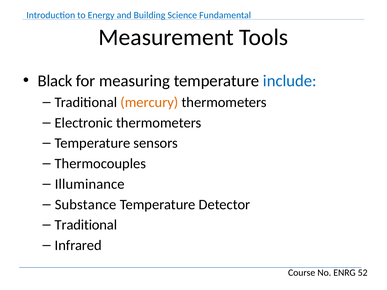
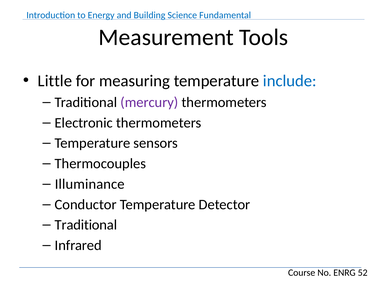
Black: Black -> Little (55, 81)
mercury colour: orange -> purple (149, 102)
Substance: Substance -> Conductor (86, 205)
